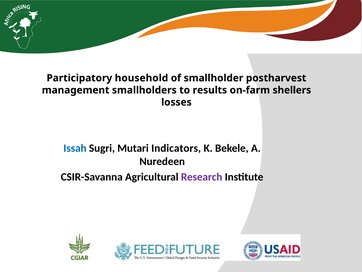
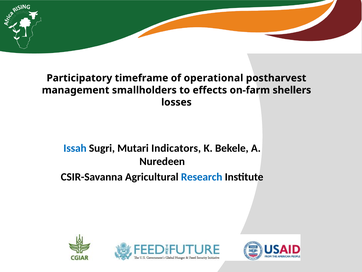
household: household -> timeframe (142, 78)
smallholder: smallholder -> operational (213, 78)
results: results -> effects (210, 90)
Research colour: purple -> blue (202, 177)
